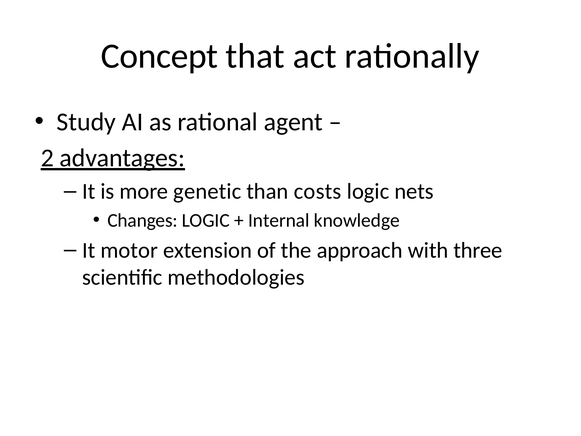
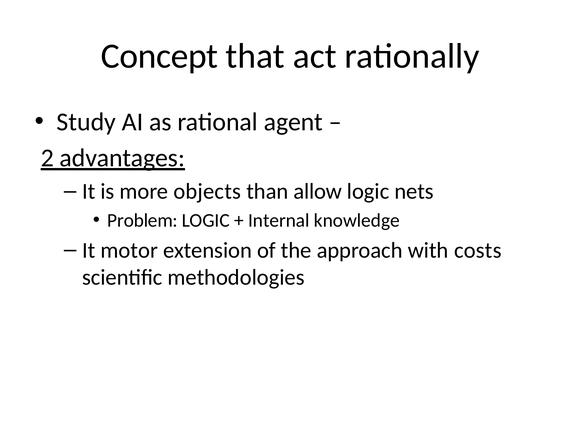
genetic: genetic -> objects (207, 191)
costs: costs -> allow (318, 191)
Changes: Changes -> Problem (143, 220)
three: three -> costs (478, 250)
